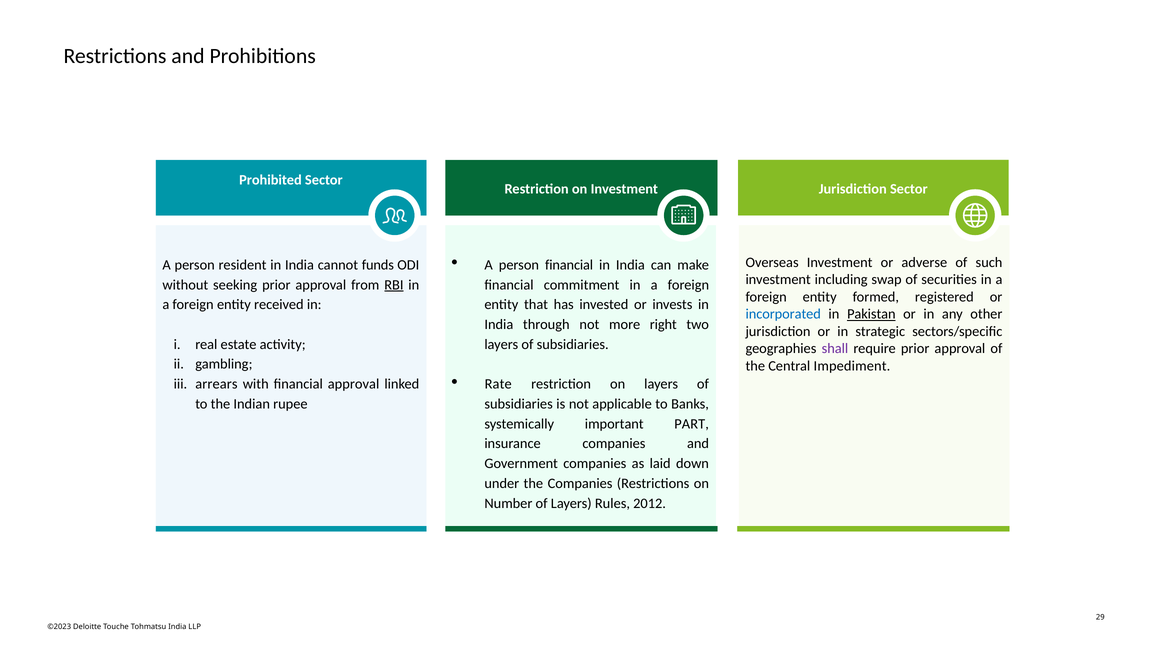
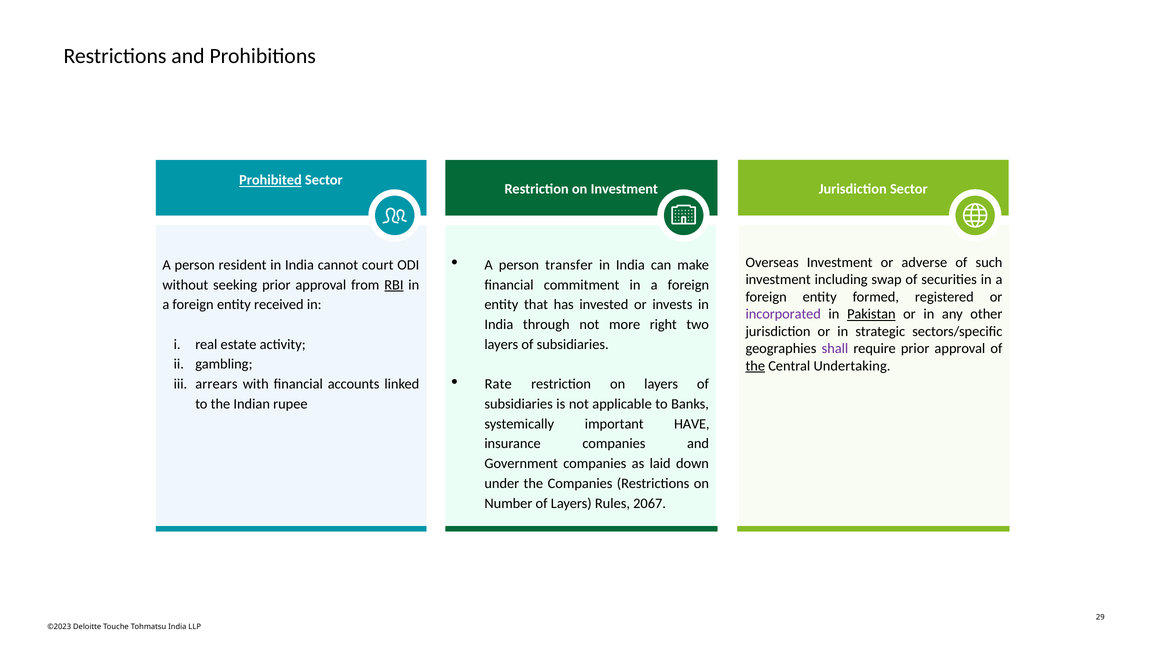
Prohibited underline: none -> present (270, 180)
person financial: financial -> transfer (569, 265)
funds: funds -> court (378, 265)
incorporated colour: blue -> purple (783, 314)
the underline: none -> present (755, 366)
Impediment: Impediment -> Undertaking (852, 366)
financial approval: approval -> accounts (354, 384)
PART: PART -> HAVE (692, 424)
2012: 2012 -> 2067 (650, 503)
